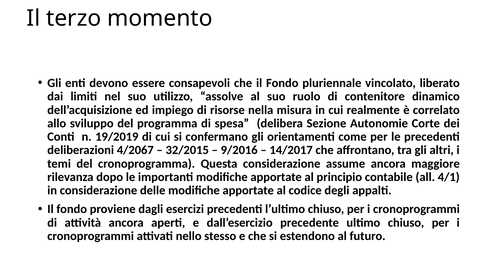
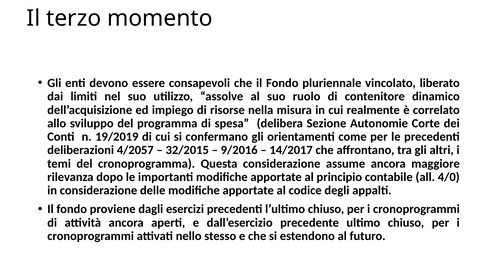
4/2067: 4/2067 -> 4/2057 (135, 150)
4/1: 4/1 -> 4/0 (449, 177)
